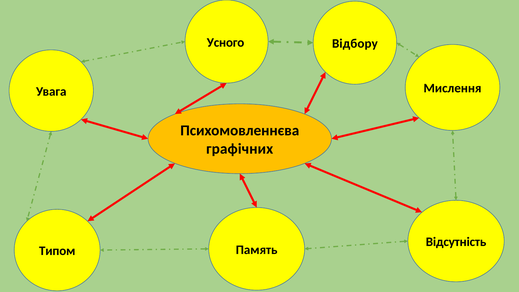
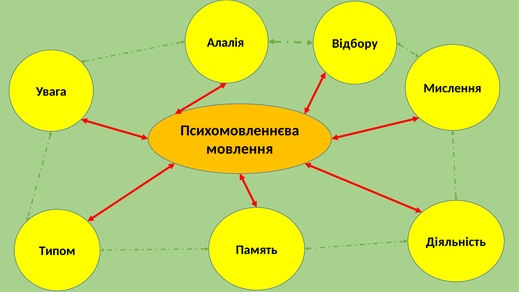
Усного: Усного -> Алалія (226, 42)
графічних: графічних -> мовлення (240, 149)
Відсутність: Відсутність -> Діяльність (456, 242)
